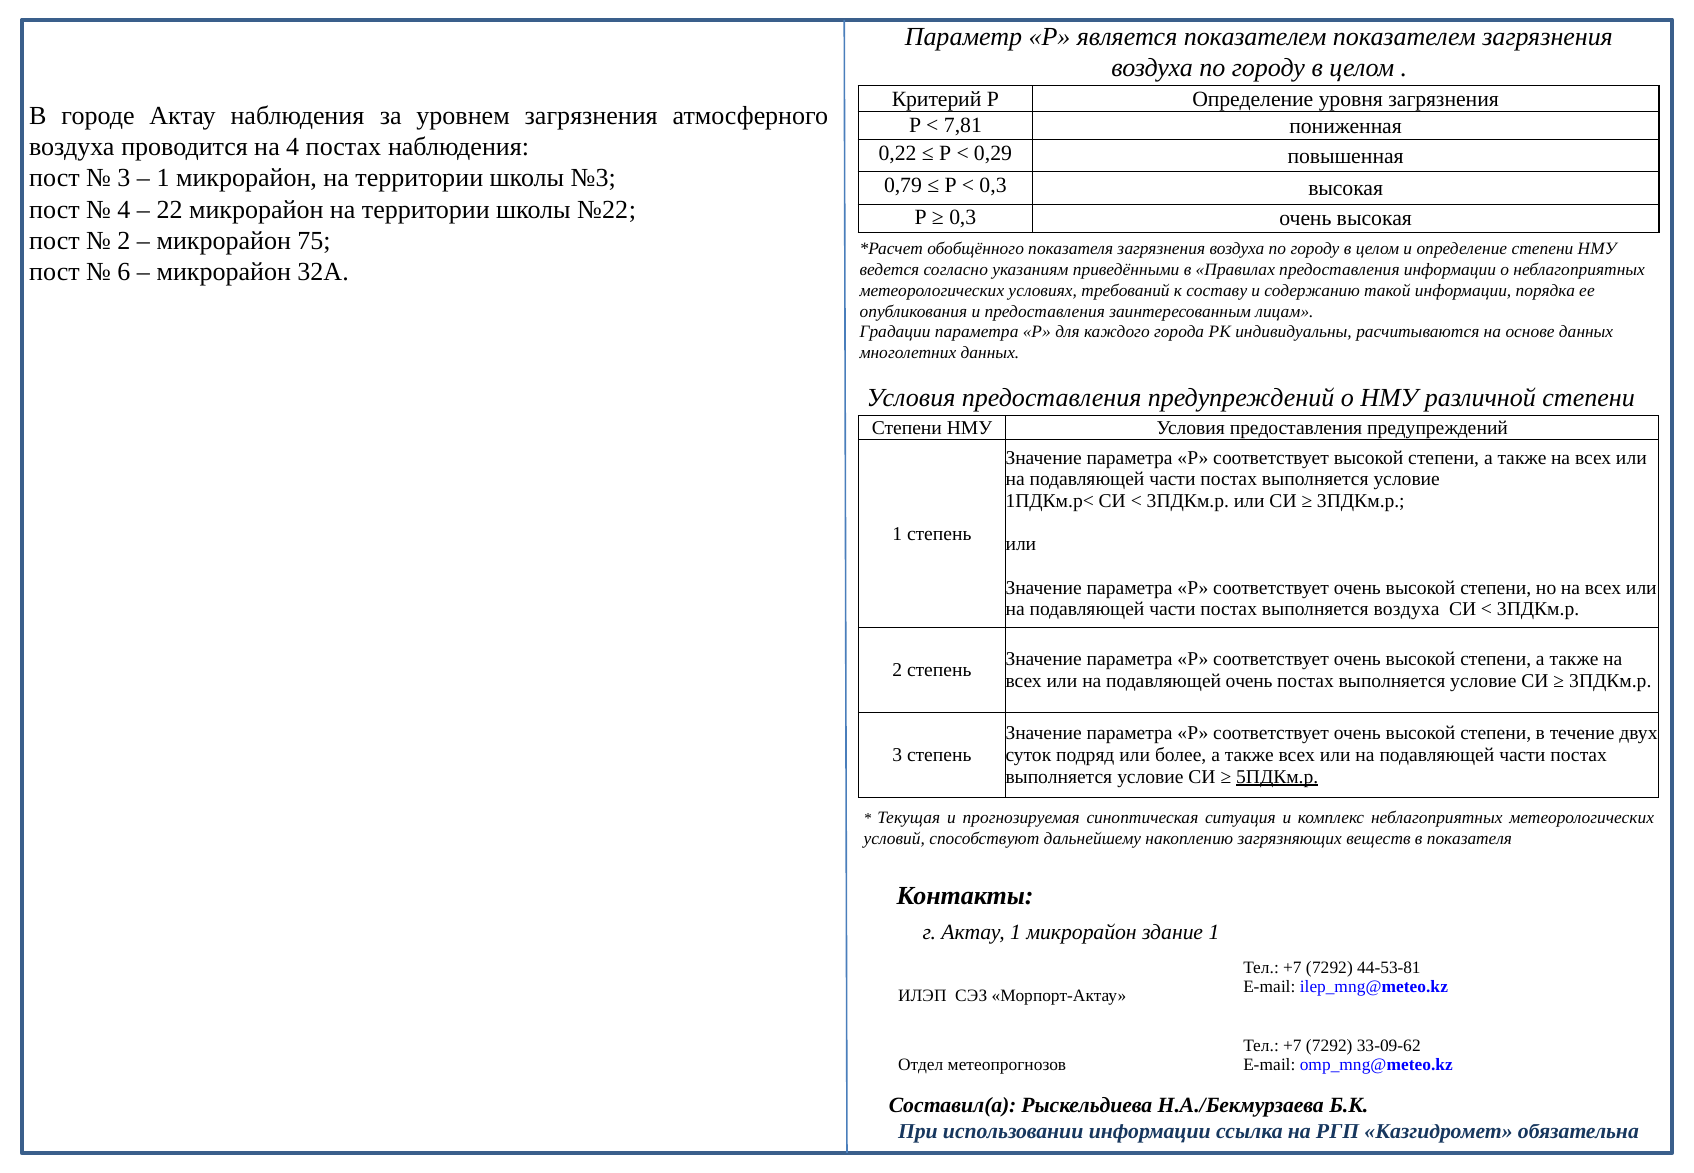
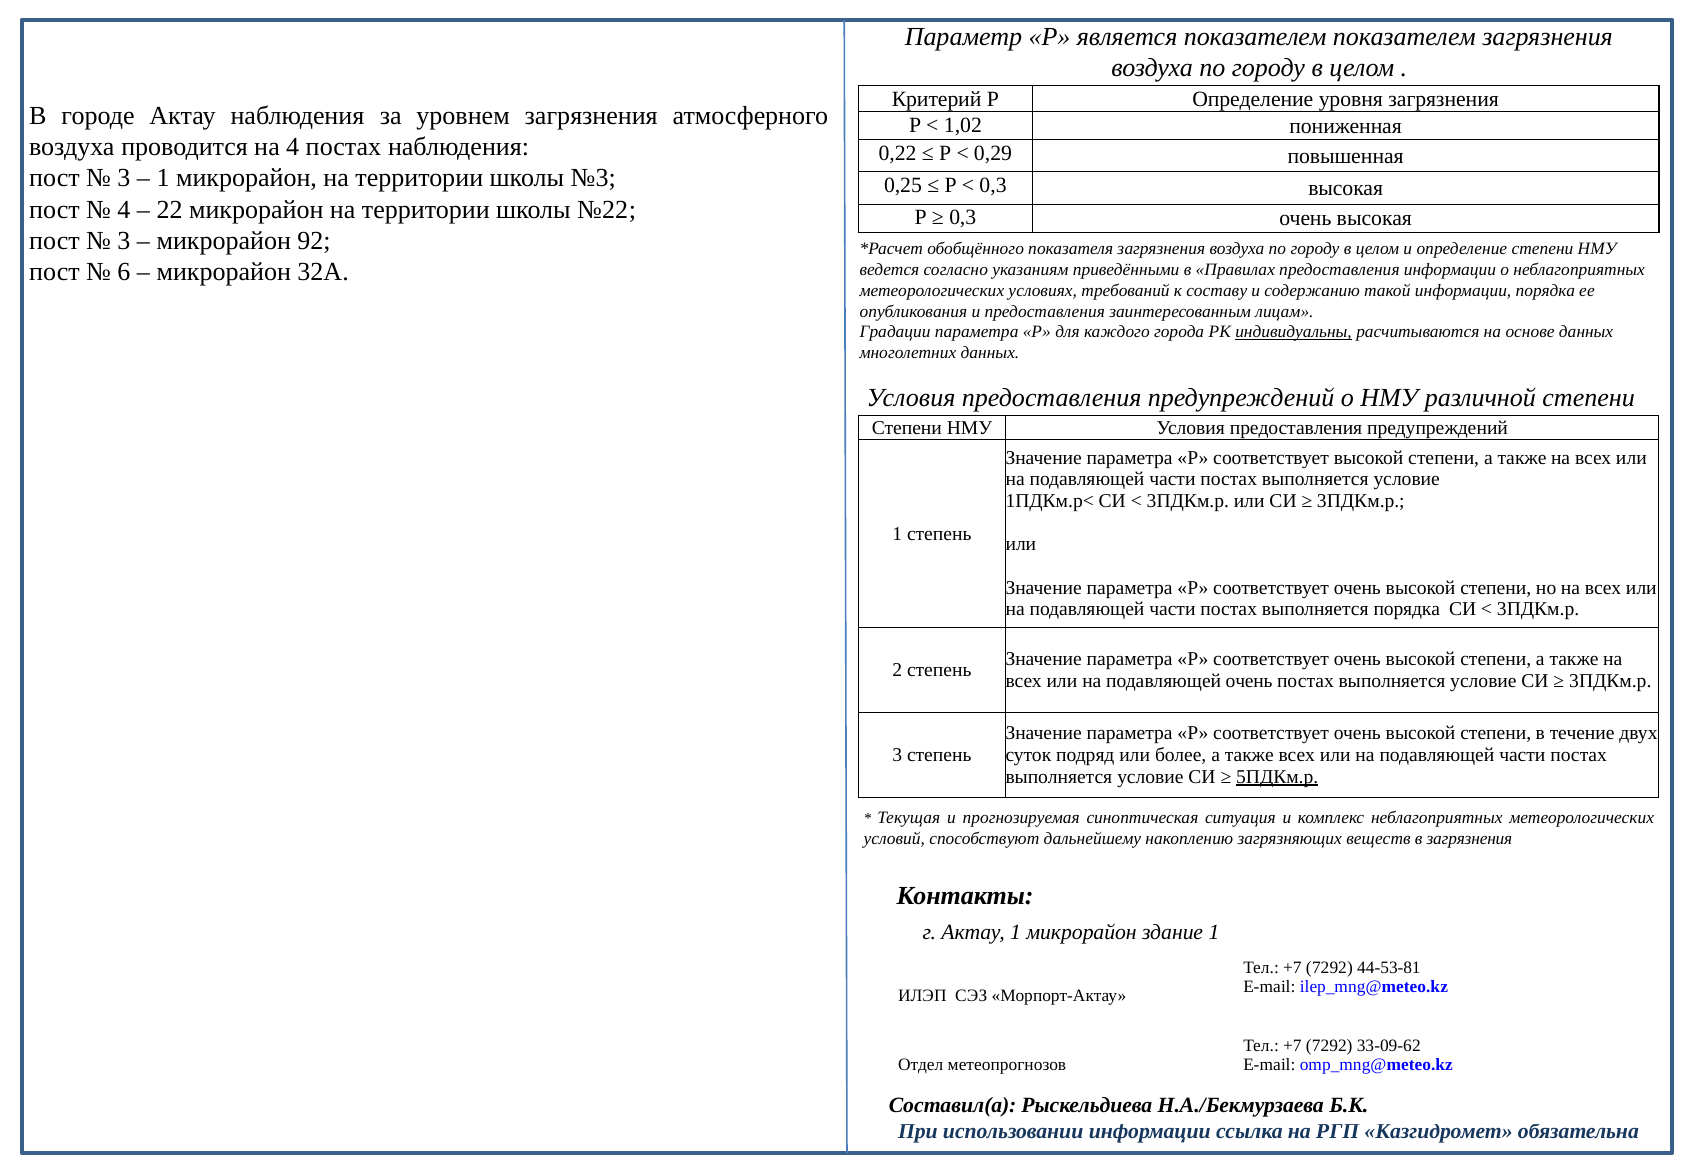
7,81: 7,81 -> 1,02 (963, 126)
0,79: 0,79 -> 0,25 (903, 186)
2: 2 -> 3 (124, 241)
75: 75 -> 92 (314, 241)
индивидуальны underline: none -> present (1294, 332)
выполняется воздуха: воздуха -> порядка (1407, 609)
в показателя: показателя -> загрязнения (1469, 839)
